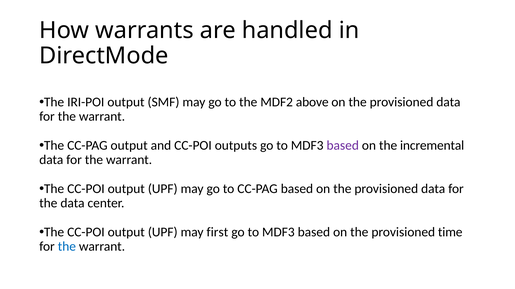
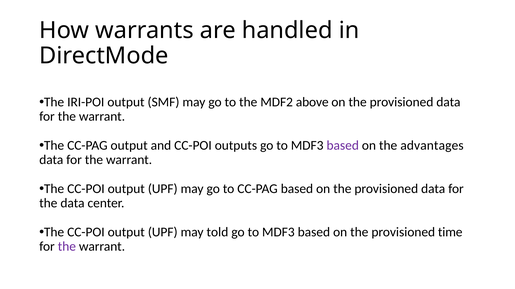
incremental: incremental -> advantages (432, 146)
first: first -> told (217, 233)
the colour: blue -> purple (67, 247)
